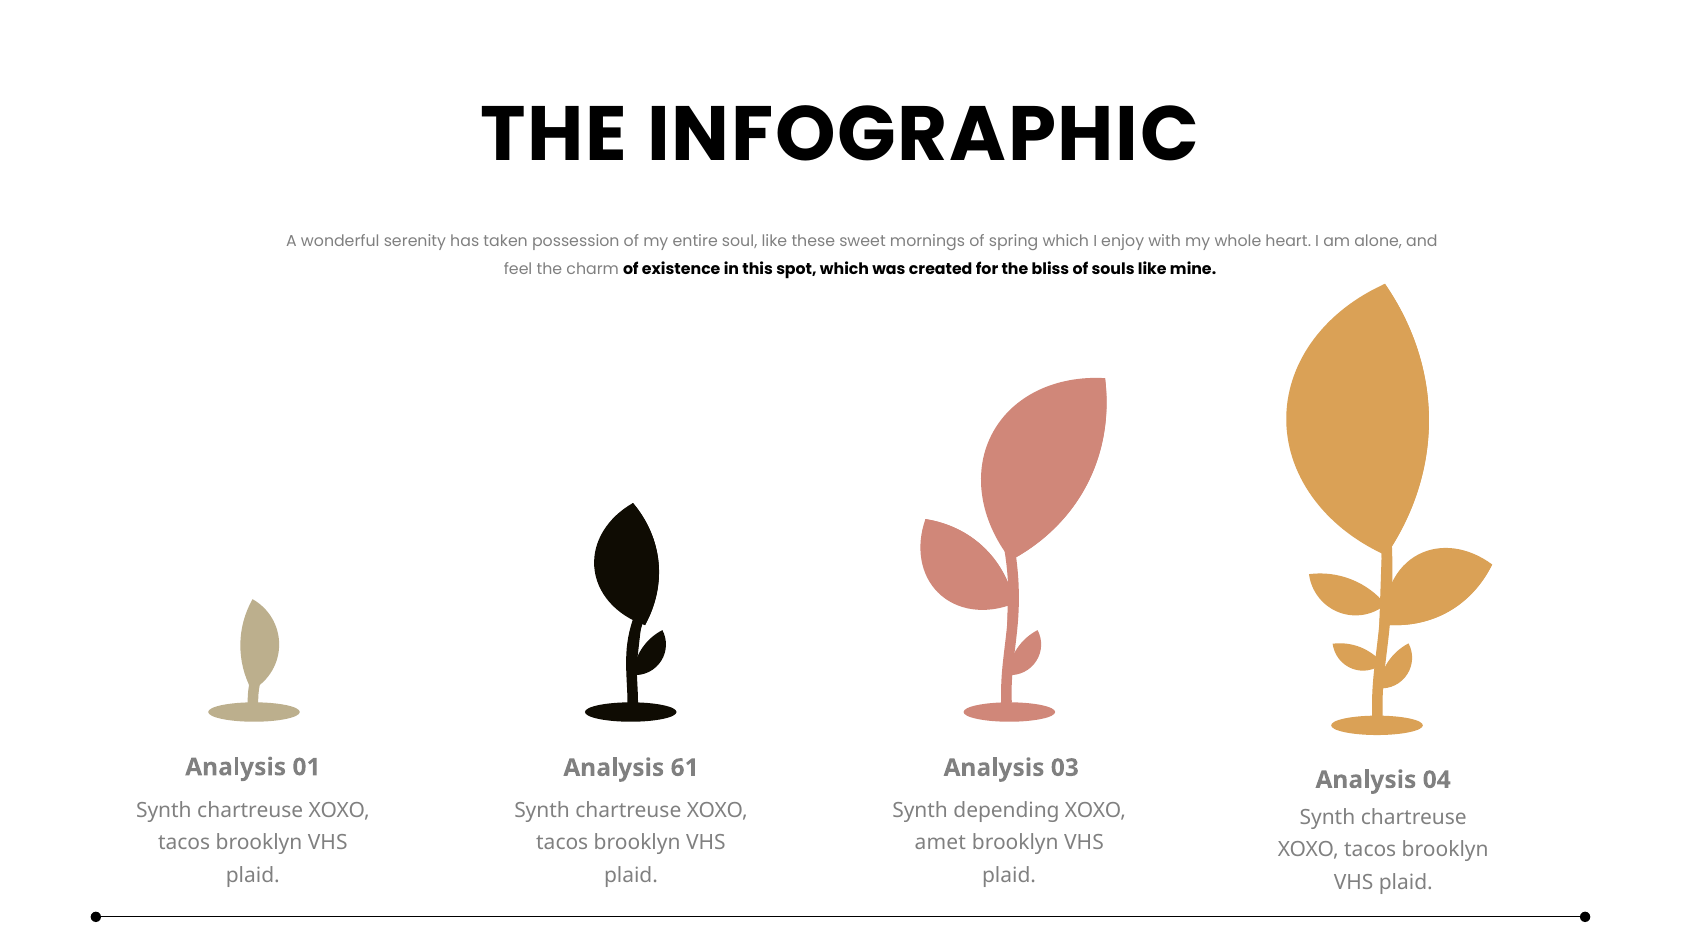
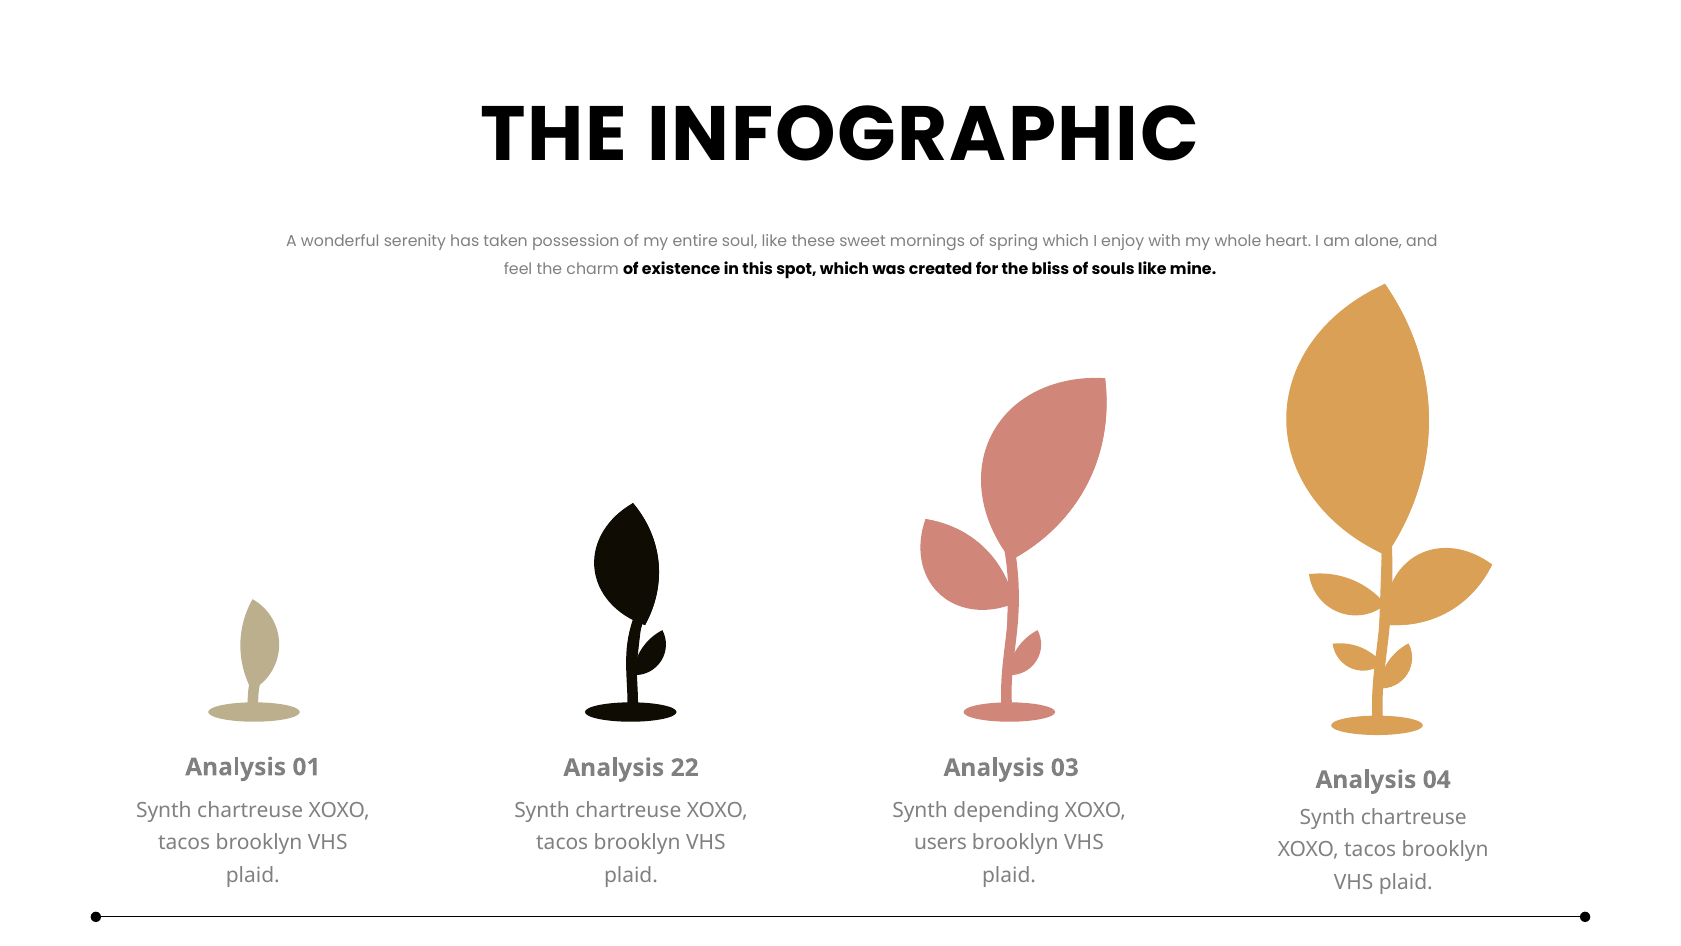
61: 61 -> 22 (685, 767)
amet: amet -> users (940, 843)
